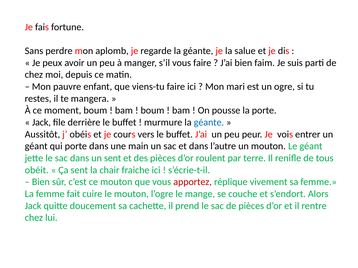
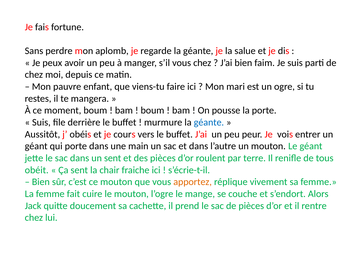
vous faire: faire -> chez (202, 63)
Jack: Jack -> Suis (41, 123)
apportez colour: red -> orange (193, 182)
